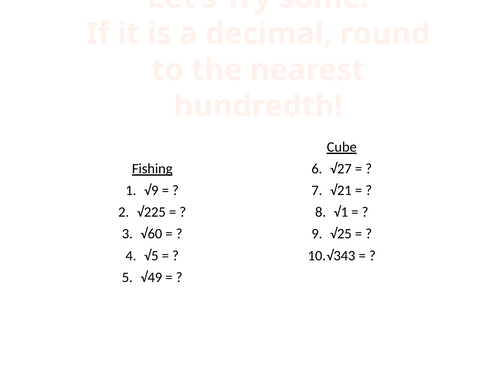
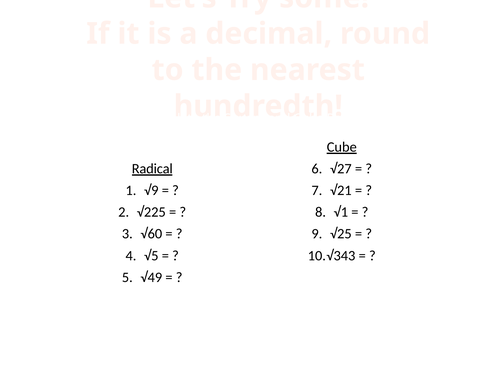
Fishing: Fishing -> Radical (152, 168)
